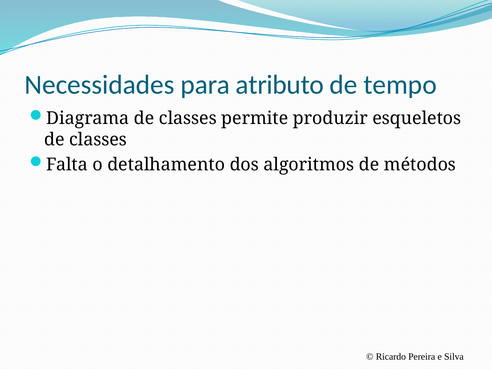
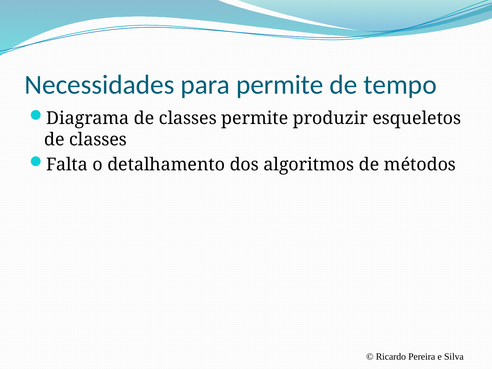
para atributo: atributo -> permite (280, 85)
